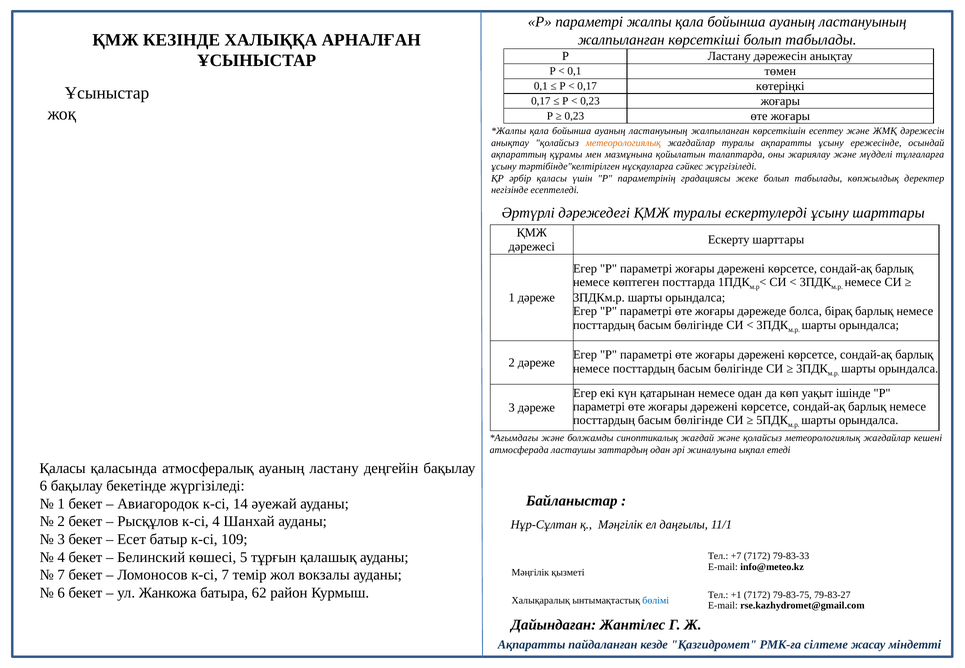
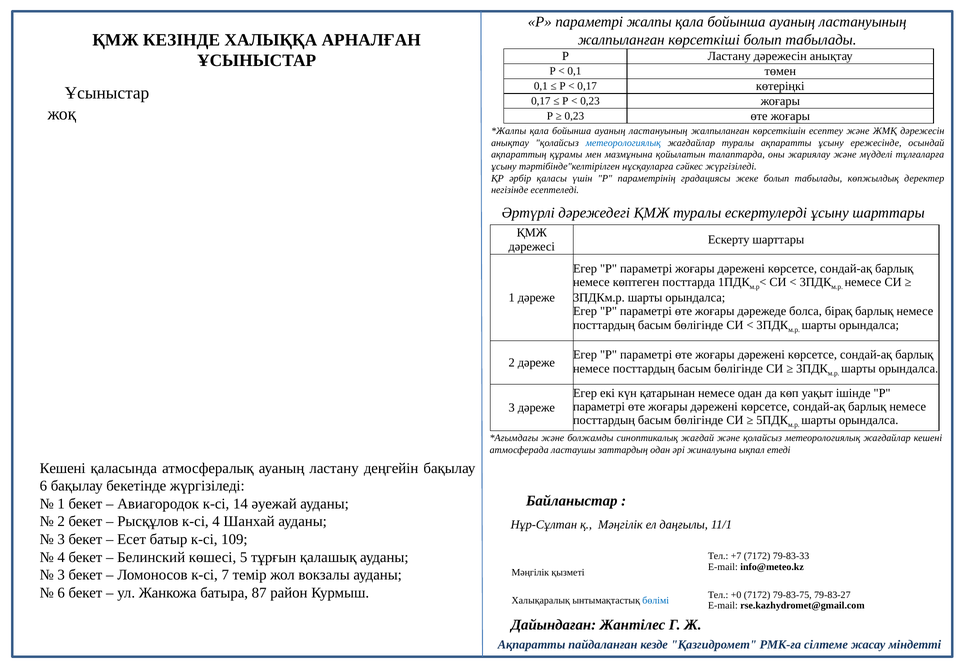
метеорологиялық colour: orange -> blue (623, 143)
Қаласы: Қаласы -> Кешені (63, 468)
7: 7 -> 3 (61, 575)
62: 62 -> 87 (259, 593)
+1: +1 -> +0 (736, 595)
